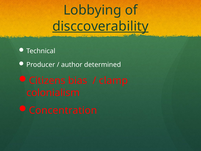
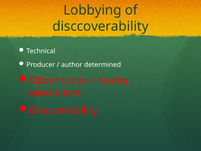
disccoverability underline: present -> none (100, 26)
clamp: clamp -> reality (114, 81)
Concentration: Concentration -> Discoverability (63, 110)
